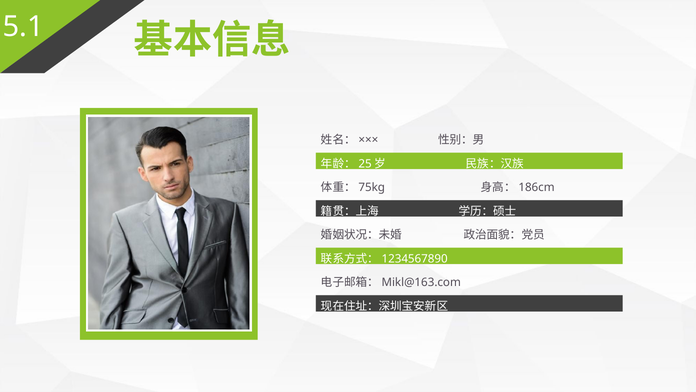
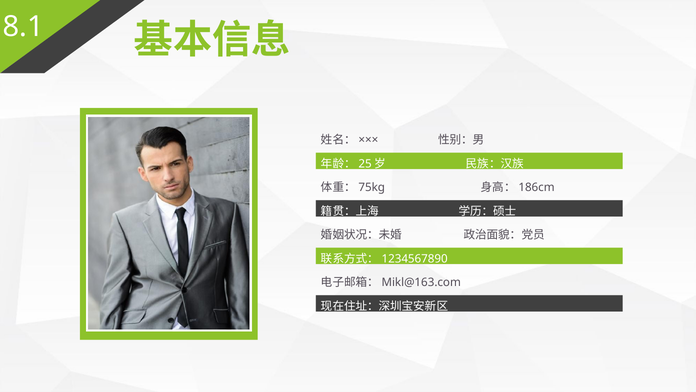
5.1: 5.1 -> 8.1 (23, 27)
